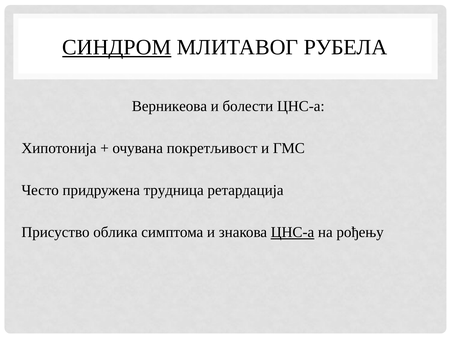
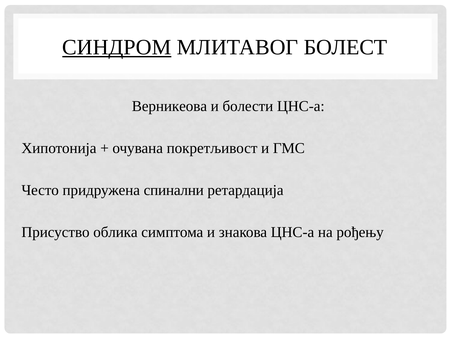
РУБЕЛА: РУБЕЛА -> БОЛЕСТ (345, 47)
трудница: трудница -> спинални (174, 190)
ЦНС-а underline: present -> none (292, 233)
